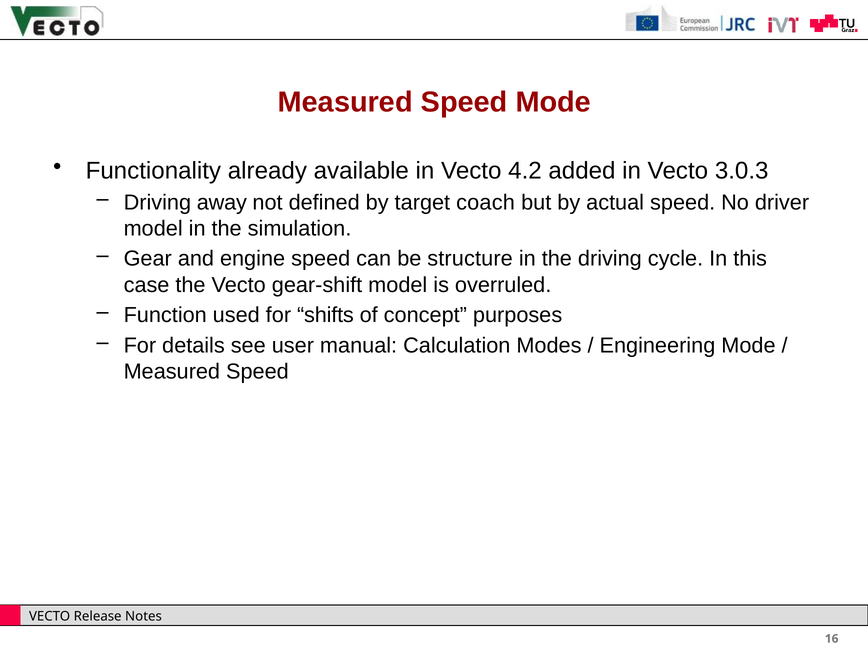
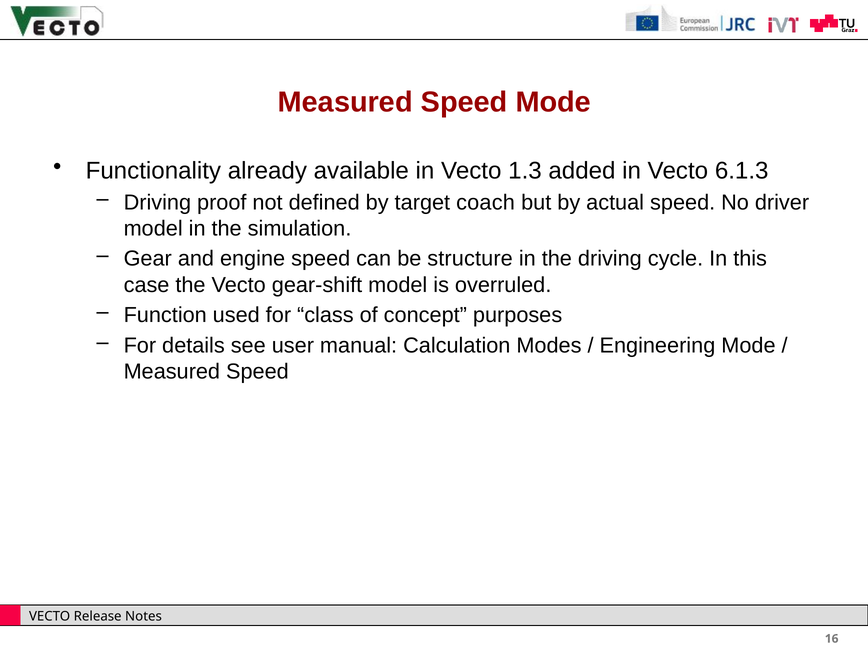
4.2: 4.2 -> 1.3 (525, 171)
3.0.3: 3.0.3 -> 6.1.3 (742, 171)
away: away -> proof (222, 202)
shifts: shifts -> class (325, 315)
